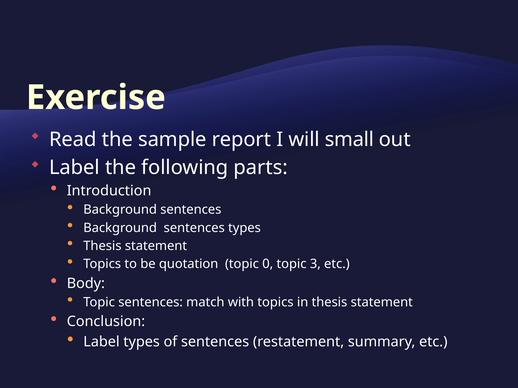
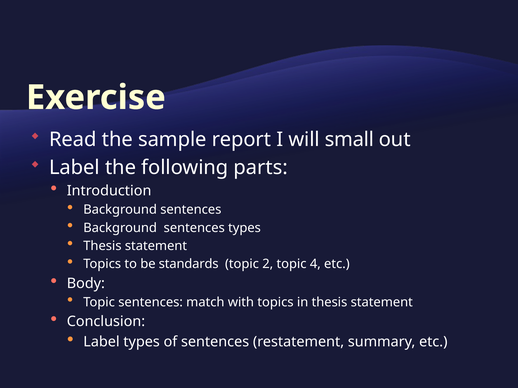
quotation: quotation -> standards (189, 264)
0: 0 -> 2 (268, 264)
3: 3 -> 4 (315, 264)
